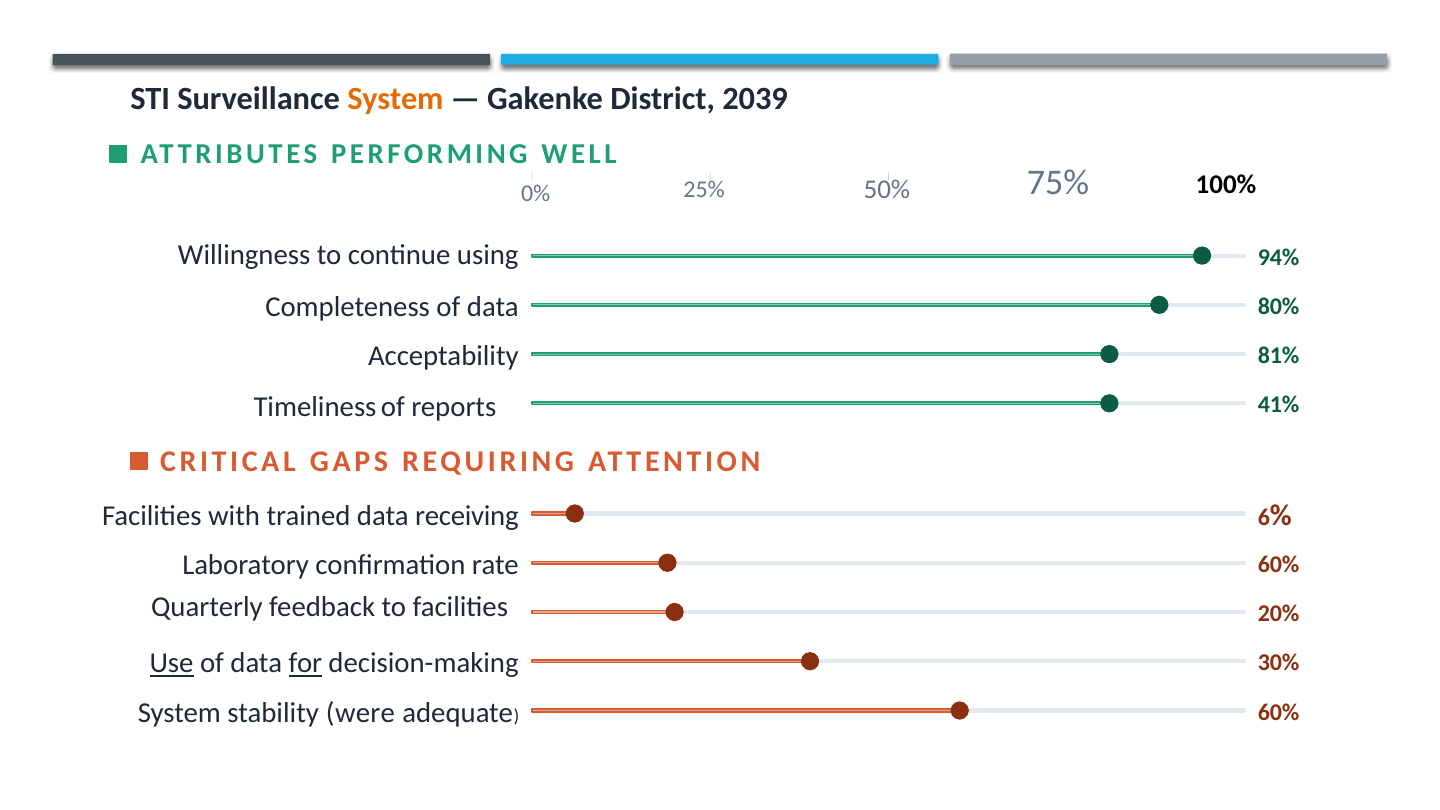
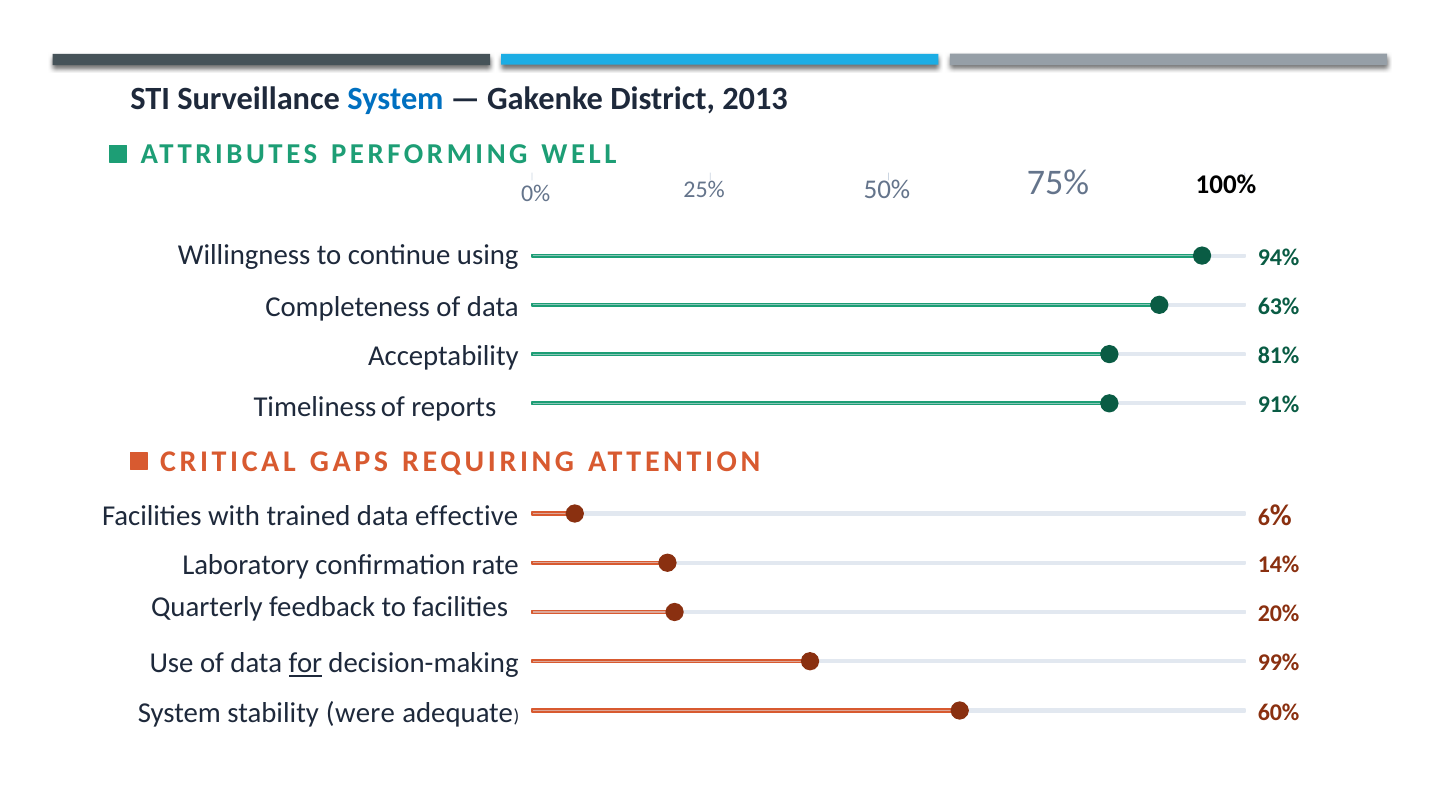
System colour: orange -> blue (395, 98)
2039: 2039 -> 2013 (755, 98)
80%: 80% -> 63% (1279, 307)
41%: 41% -> 91% (1279, 405)
receiving: receiving -> effective (467, 516)
rate 60%: 60% -> 14% (1279, 564)
Use underline: present -> none (172, 663)
30%: 30% -> 99% (1279, 663)
